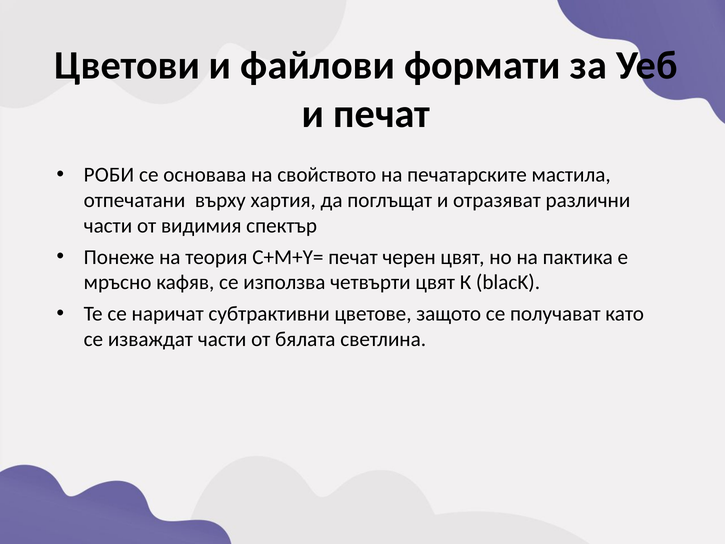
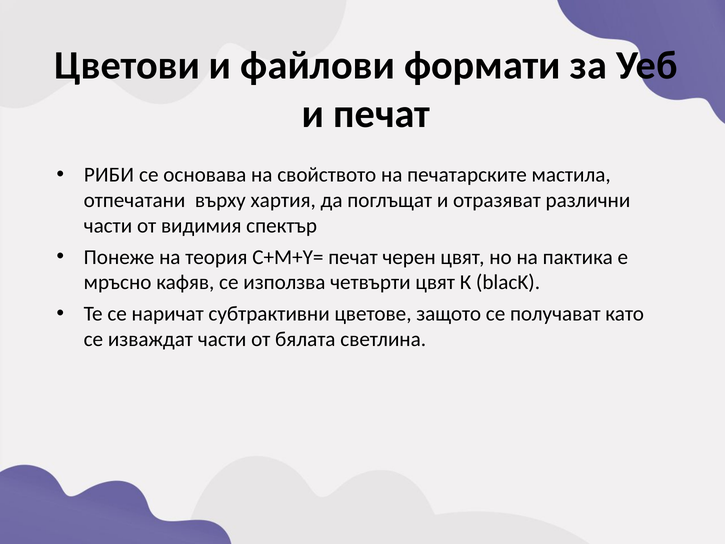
РОБИ: РОБИ -> РИБИ (109, 175)
